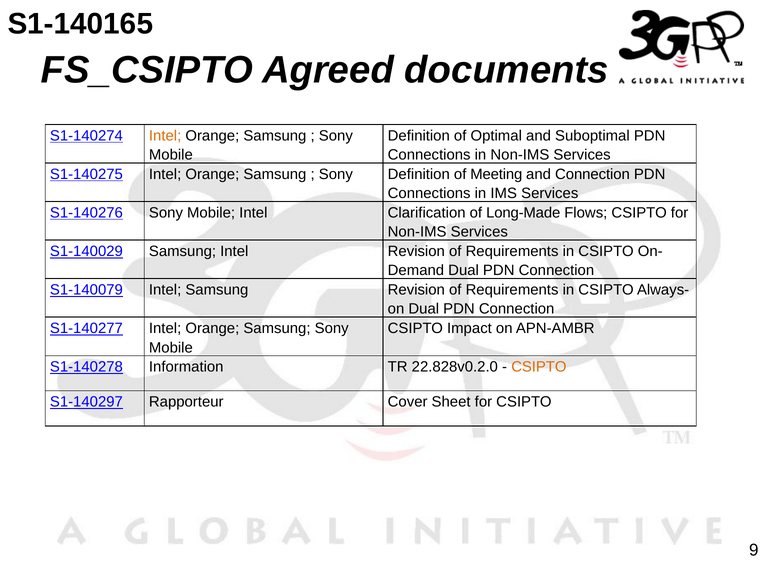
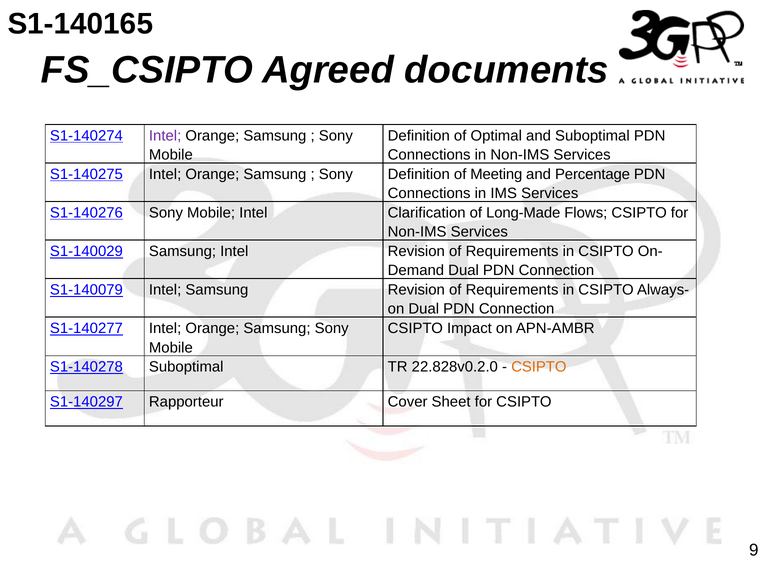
Intel colour: orange -> purple (165, 135)
and Connection: Connection -> Percentage (593, 174)
S1-140278 Information: Information -> Suboptimal (186, 367)
